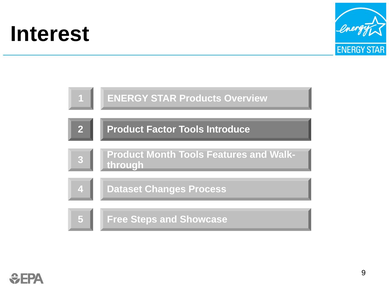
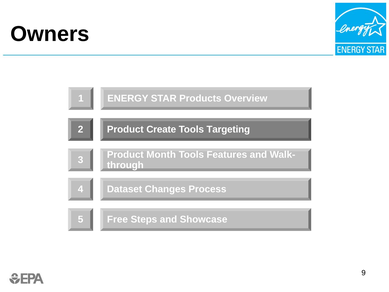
Interest: Interest -> Owners (50, 34)
Factor: Factor -> Create (161, 129)
Introduce: Introduce -> Targeting (228, 129)
